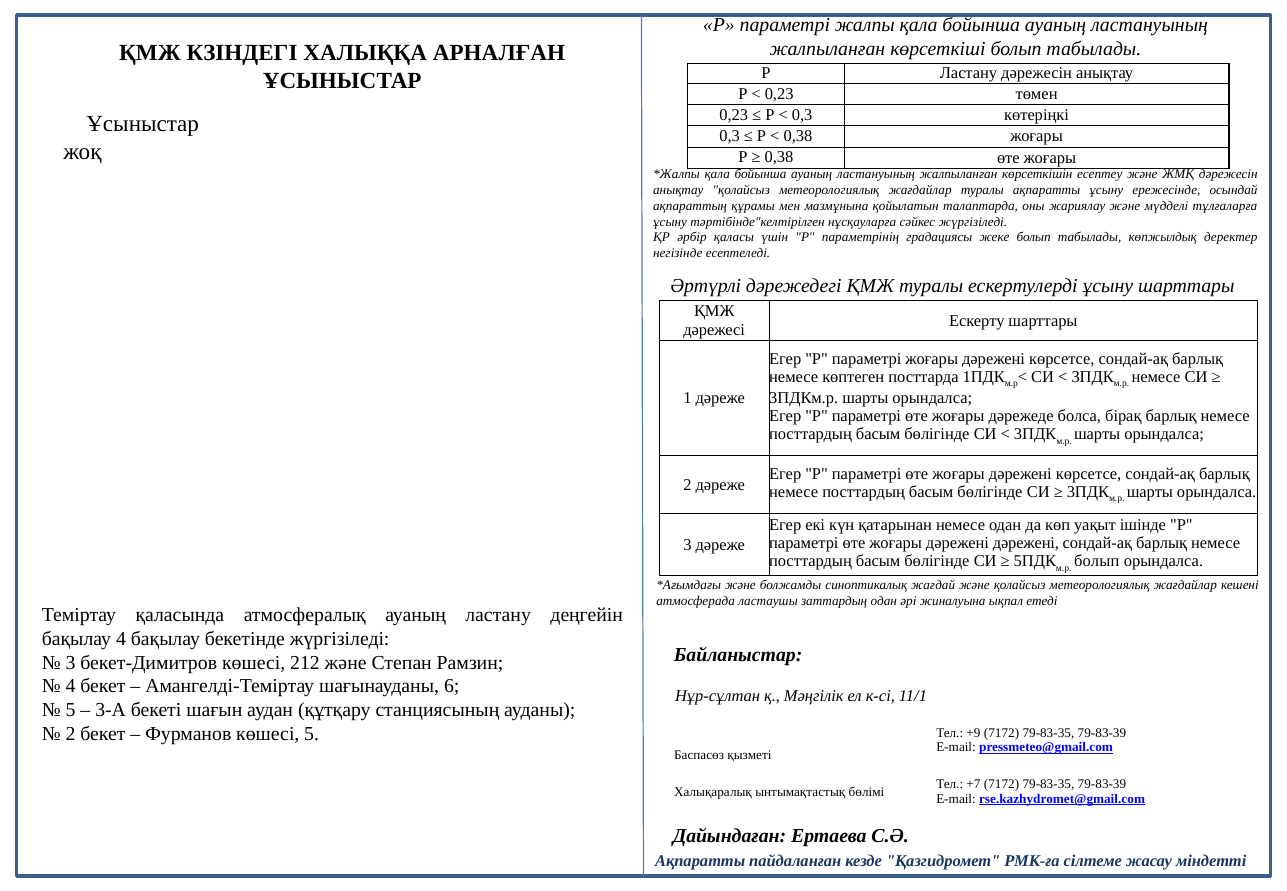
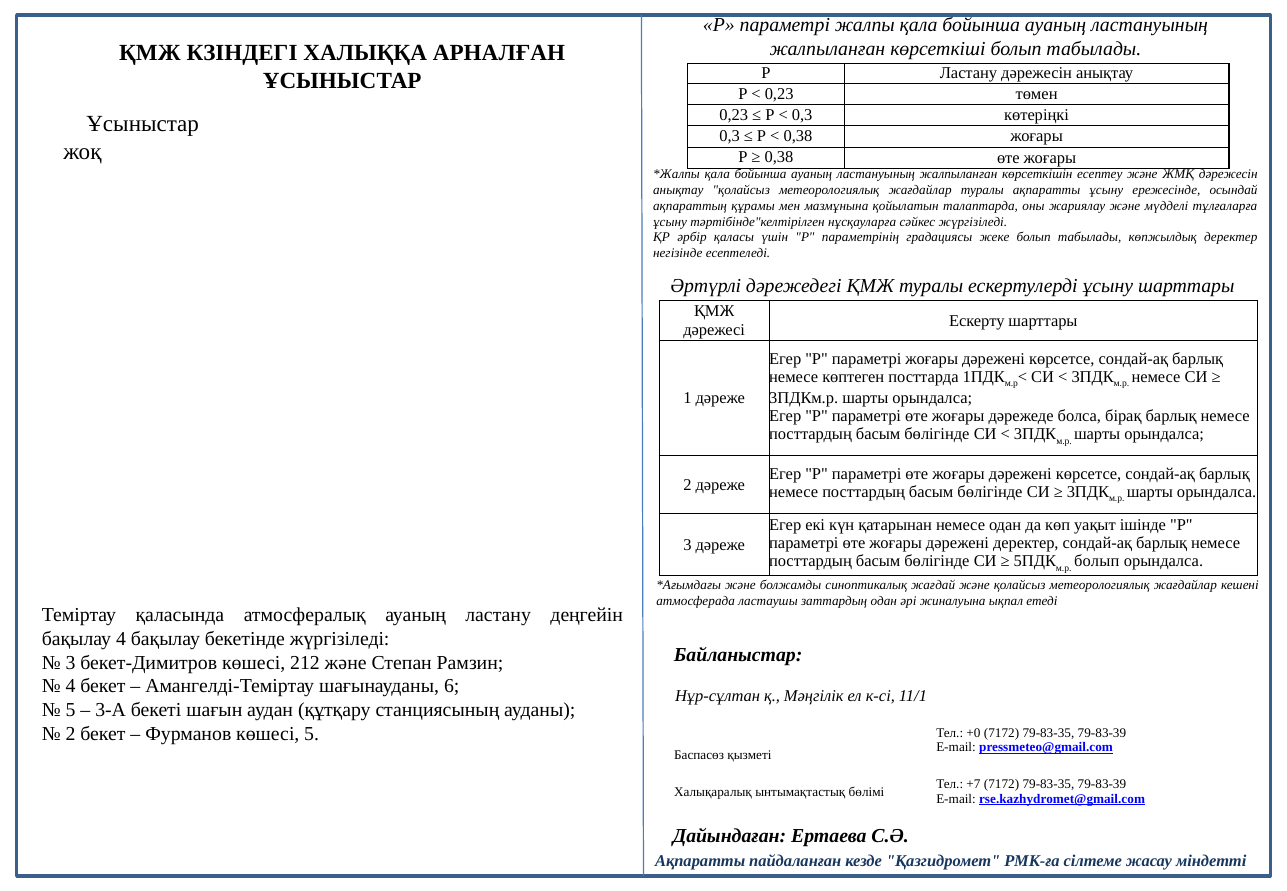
дәрежені дәрежені: дәрежені -> деректер (1026, 543)
+9: +9 -> +0 (974, 733)
